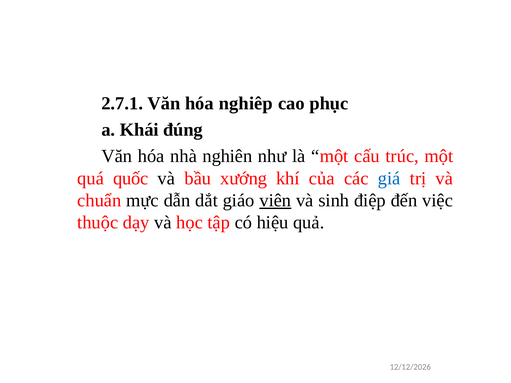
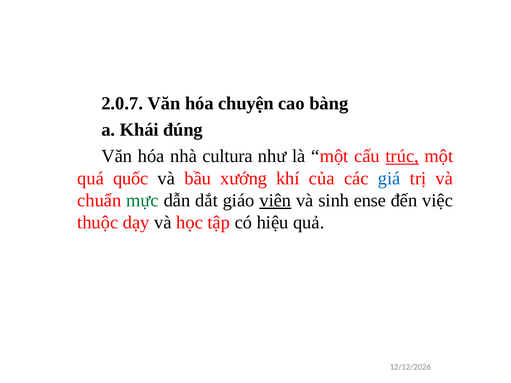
2.7.1: 2.7.1 -> 2.0.7 (122, 104)
nghiêp: nghiêp -> chuyện (246, 104)
phục: phục -> bàng (329, 104)
nghiên: nghiên -> cultura (228, 156)
trúc underline: none -> present (402, 156)
mực colour: black -> green (143, 201)
điệp: điệp -> ense (370, 201)
